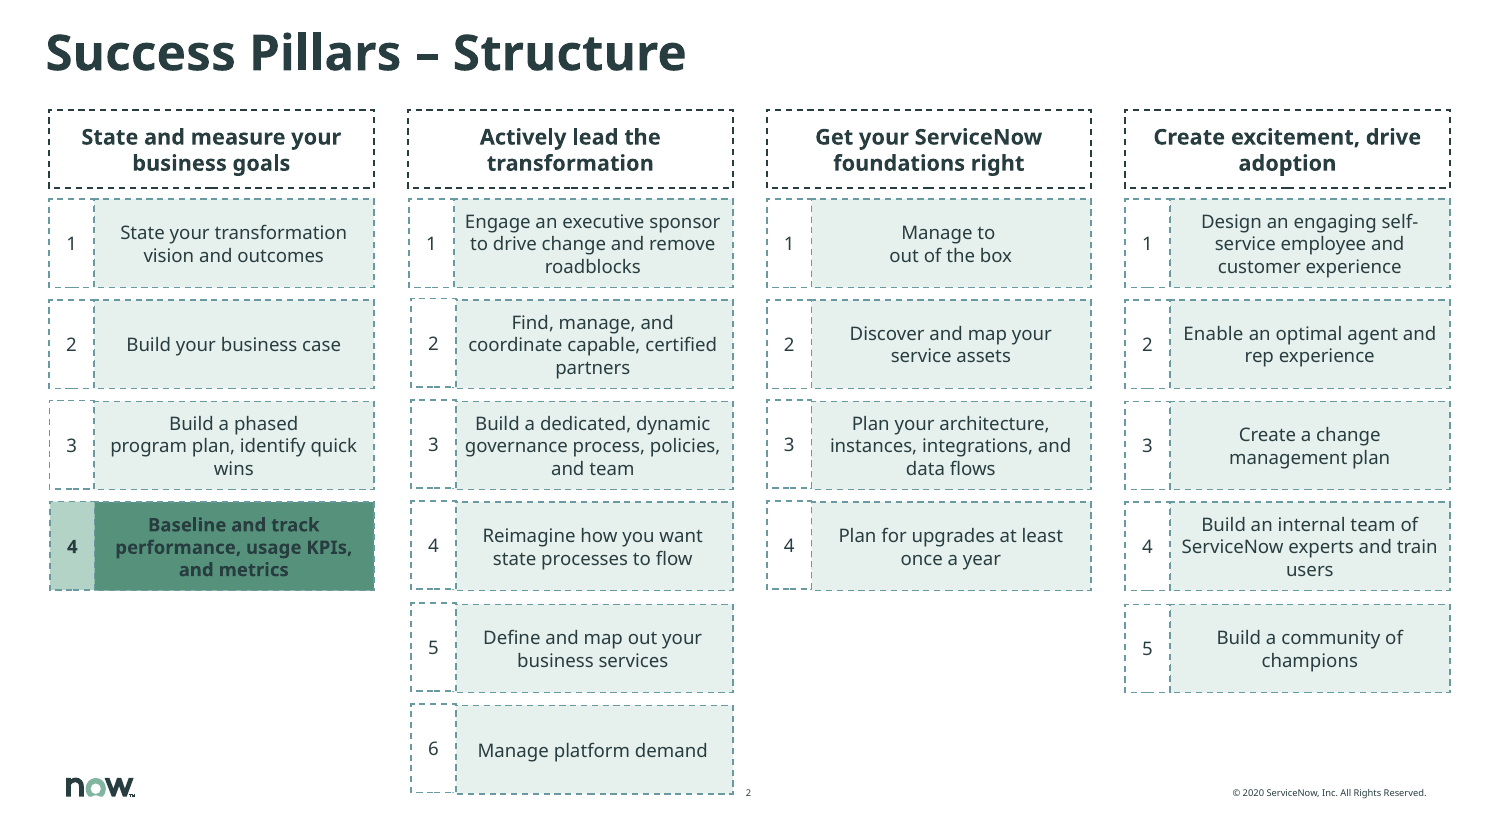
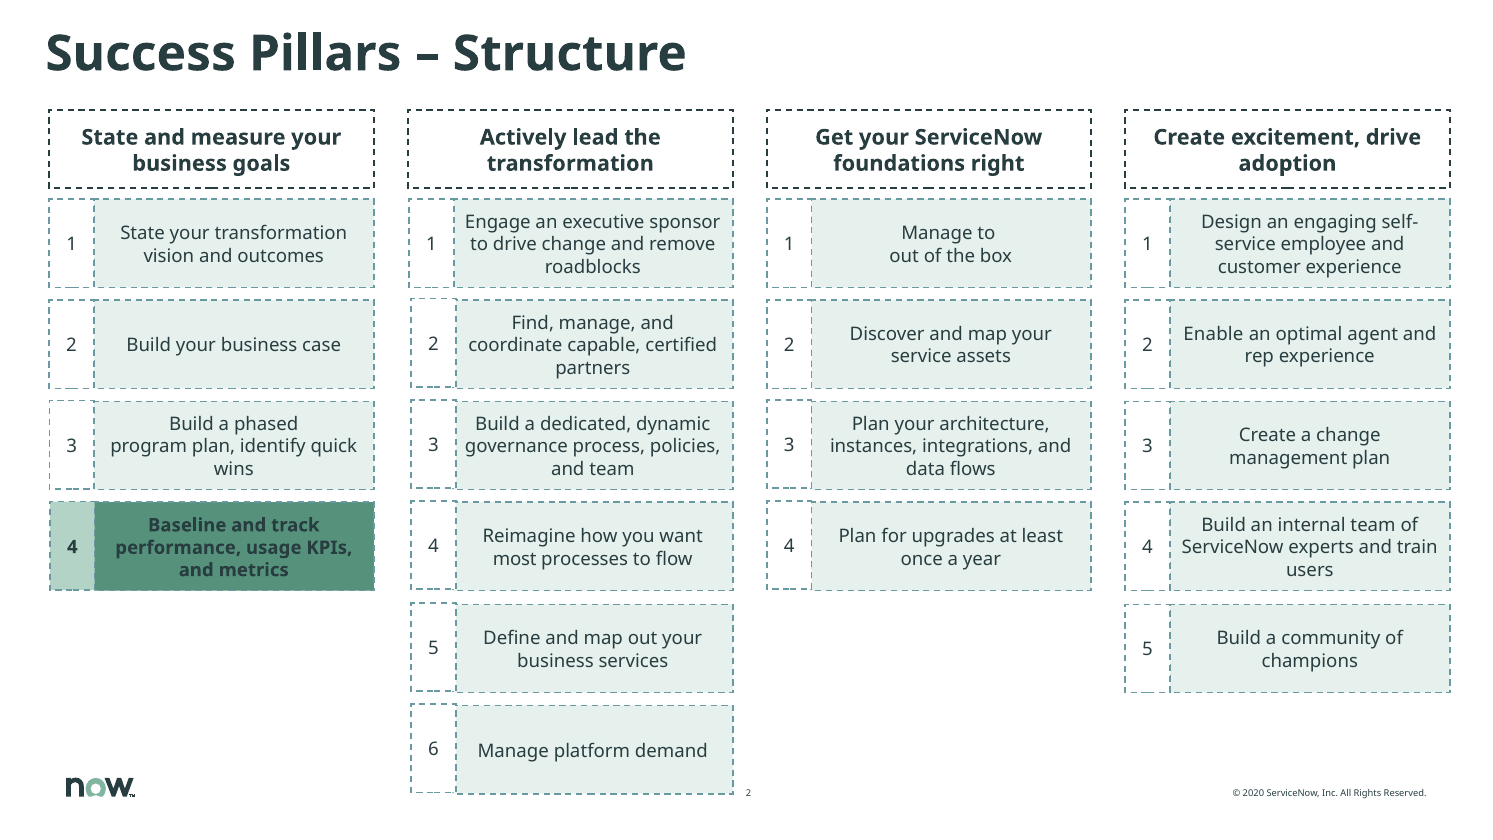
state: state -> most (515, 559)
